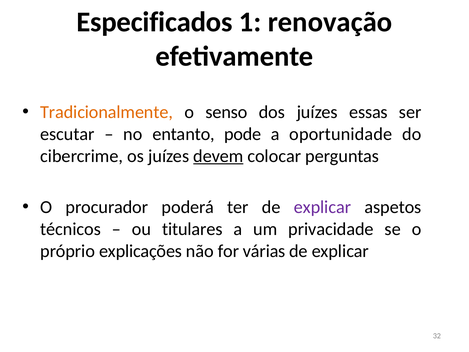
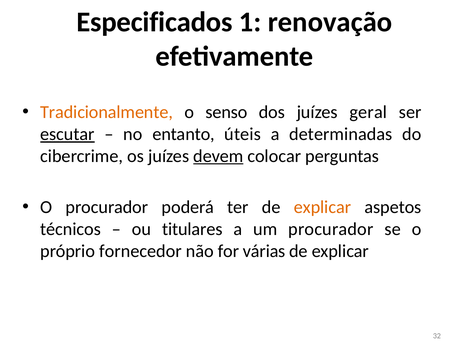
essas: essas -> geral (368, 112)
escutar underline: none -> present (67, 134)
pode: pode -> úteis (243, 134)
oportunidade: oportunidade -> determinadas (341, 134)
explicar colour: purple -> orange (322, 207)
um privacidade: privacidade -> procurador (331, 229)
explicações: explicações -> fornecedor (140, 251)
